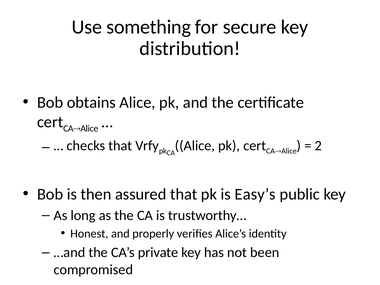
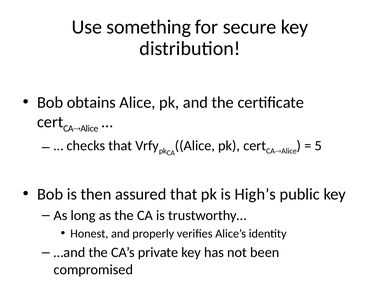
2: 2 -> 5 (318, 146)
Easy’s: Easy’s -> High’s (255, 194)
